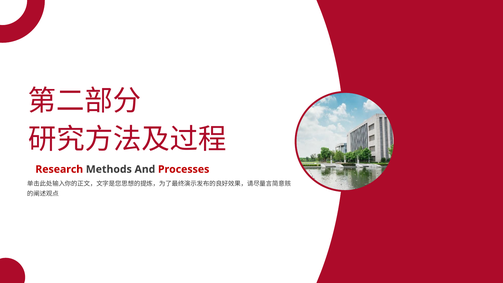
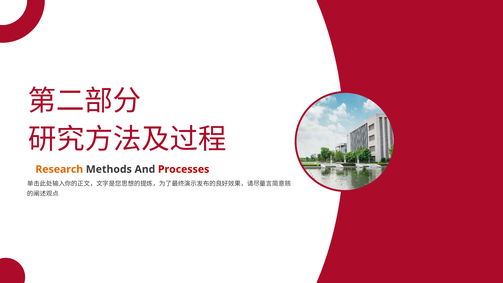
Research colour: red -> orange (59, 169)
